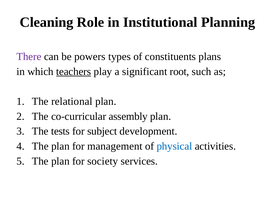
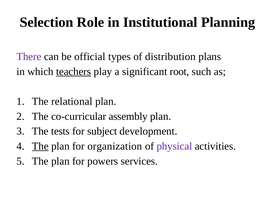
Cleaning: Cleaning -> Selection (47, 22)
powers: powers -> official (90, 57)
constituents: constituents -> distribution (170, 57)
The underline: none -> present (40, 146)
management: management -> organization (115, 146)
physical colour: blue -> purple (174, 146)
society: society -> powers (103, 161)
